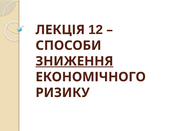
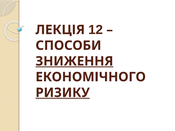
РИЗИКУ underline: none -> present (63, 93)
